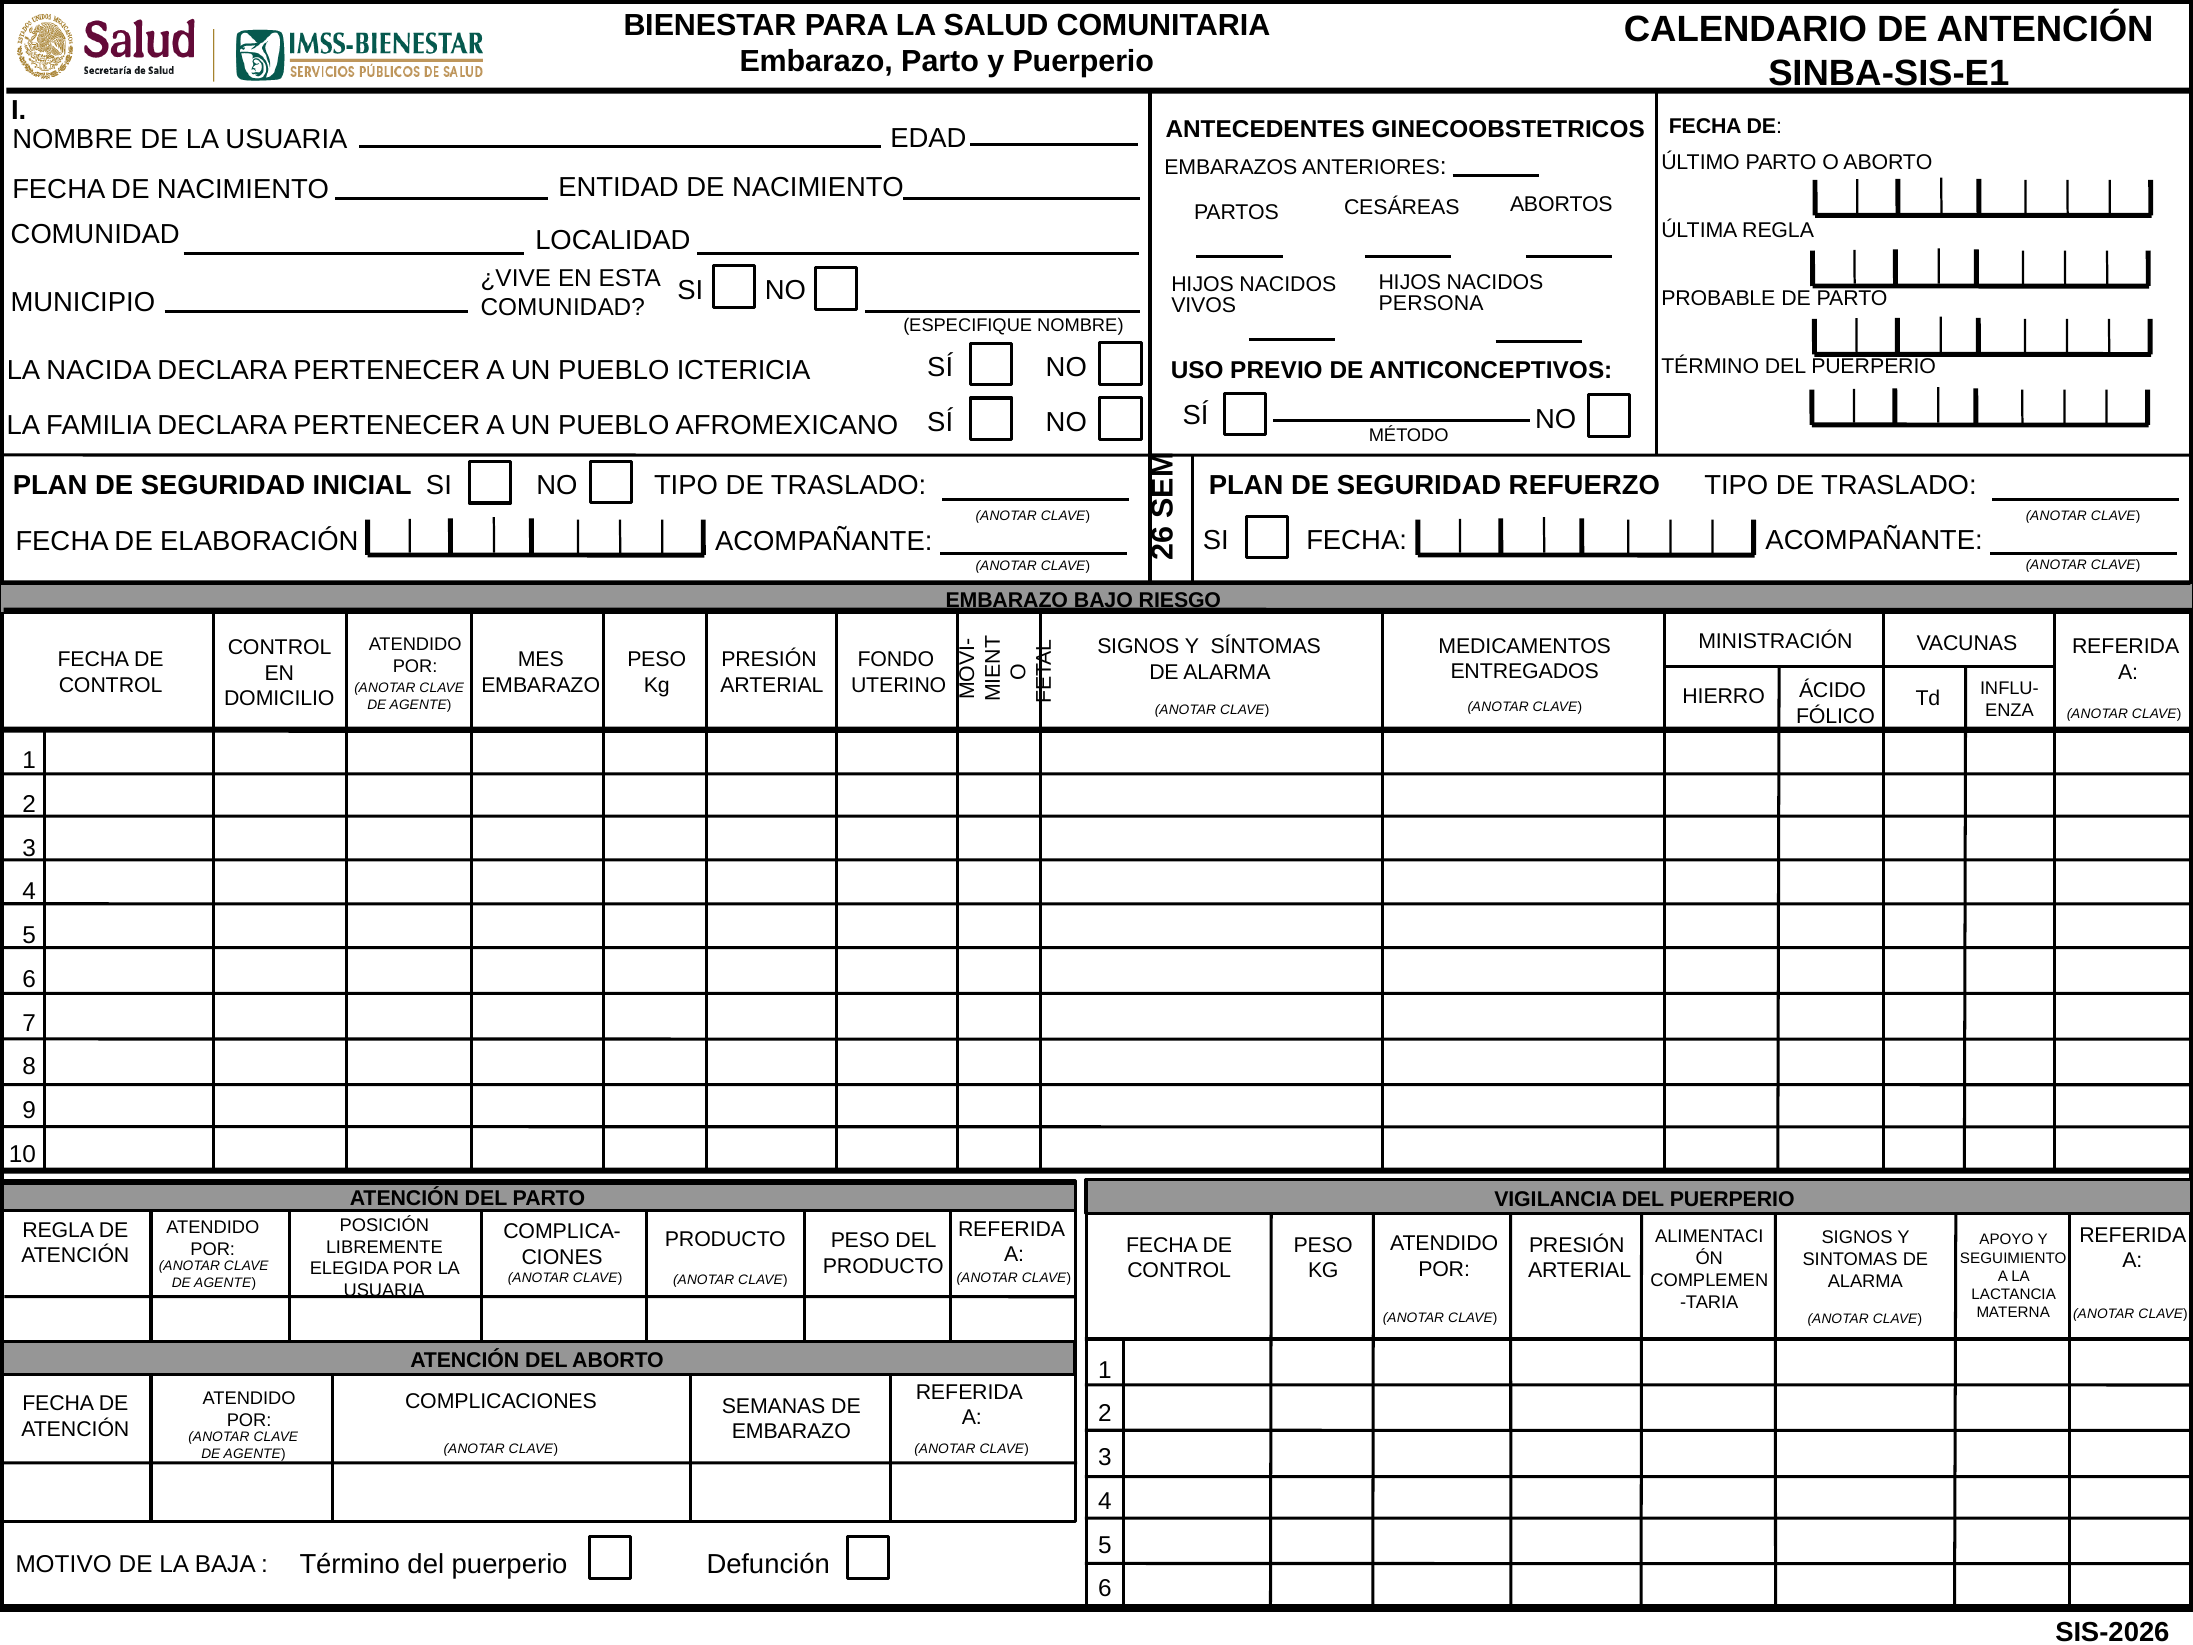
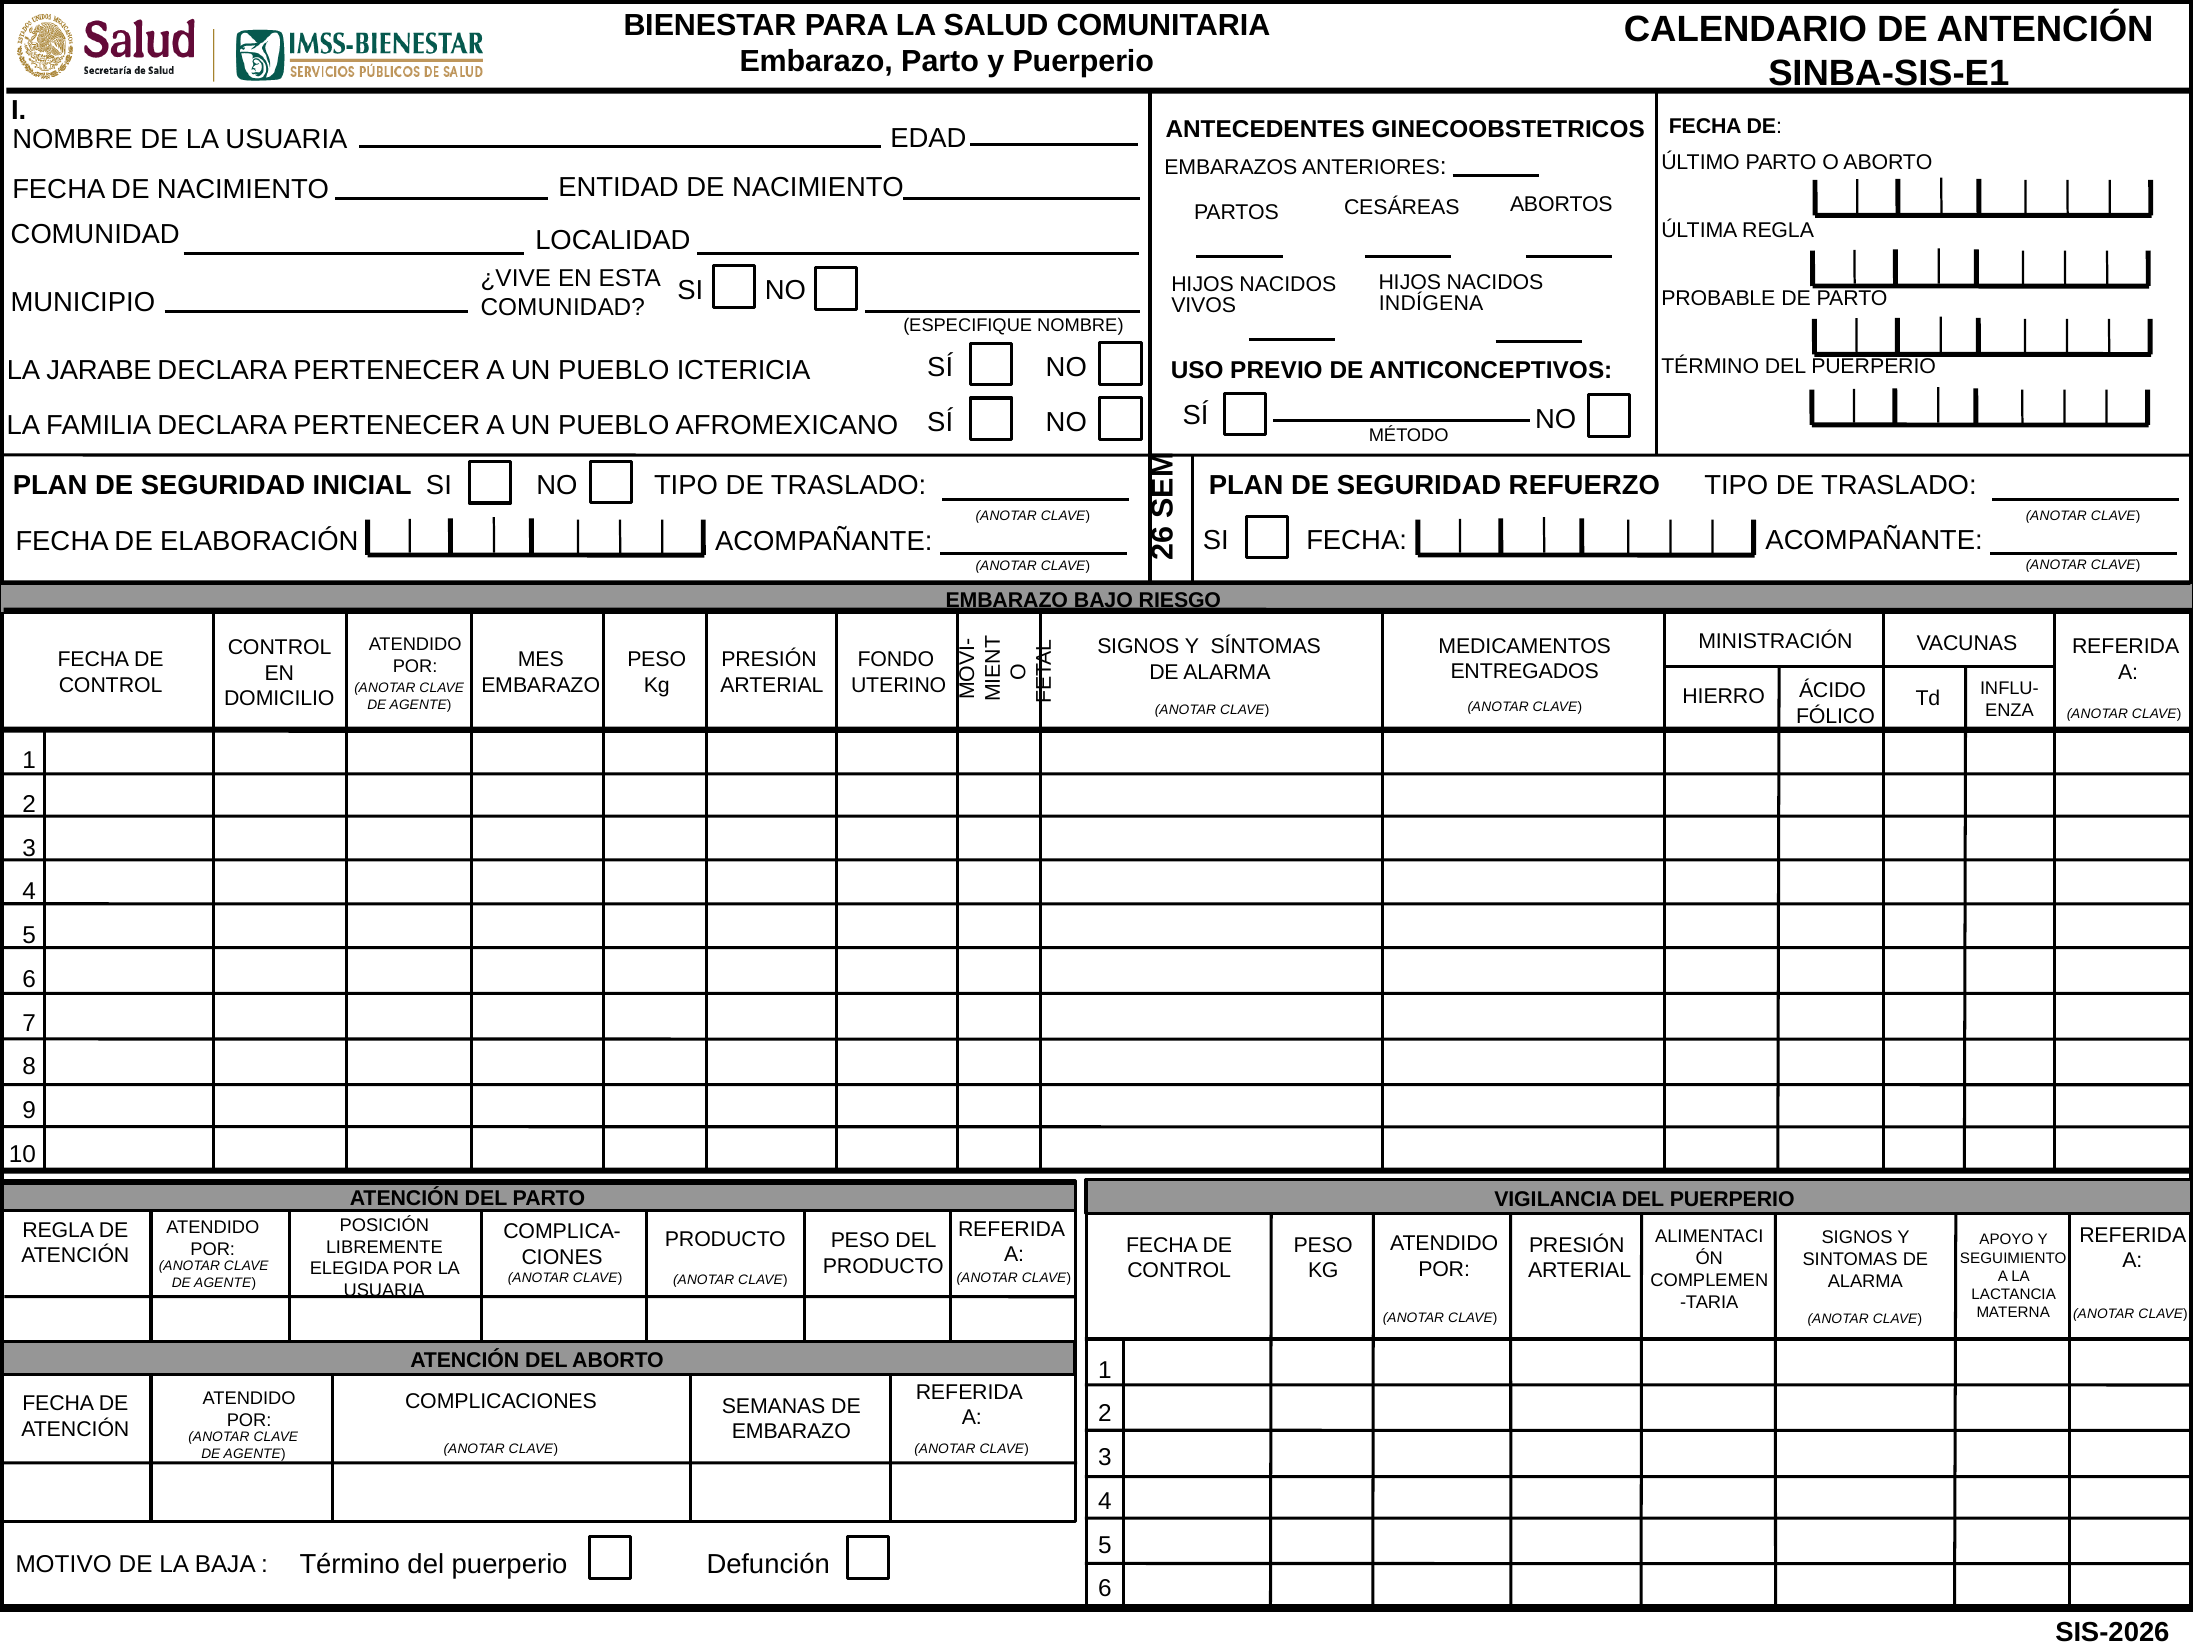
PERSONA: PERSONA -> INDÍGENA (1431, 304)
NACIDA: NACIDA -> JARABE (99, 370)
